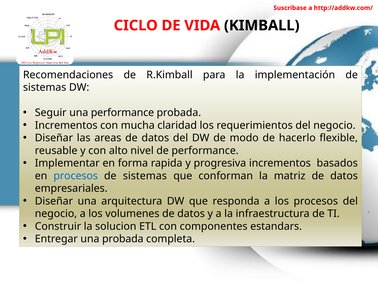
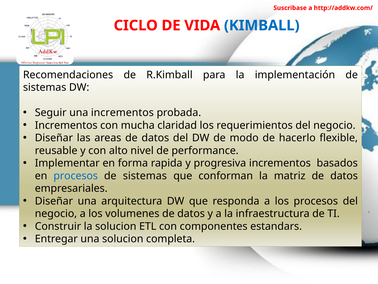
KIMBALL colour: black -> blue (262, 25)
una performance: performance -> incrementos (122, 112)
una probada: probada -> solucion (123, 239)
